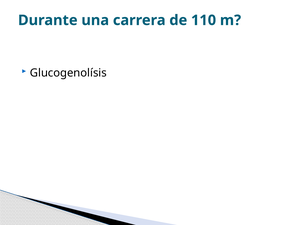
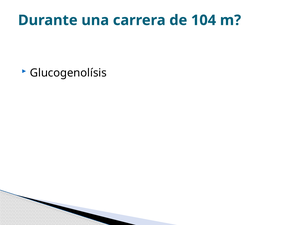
110: 110 -> 104 (204, 20)
